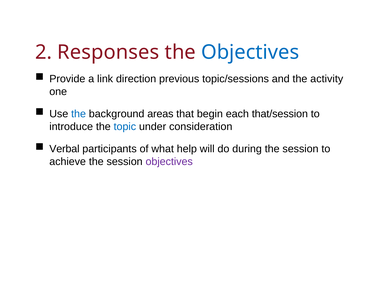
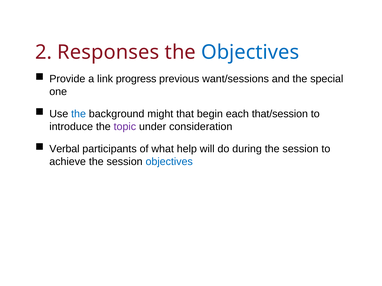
direction: direction -> progress (136, 79)
topic/sessions: topic/sessions -> want/sessions (236, 79)
activity: activity -> special (327, 79)
areas: areas -> might (160, 114)
topic colour: blue -> purple (125, 127)
objectives colour: purple -> blue (169, 162)
